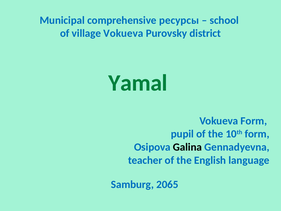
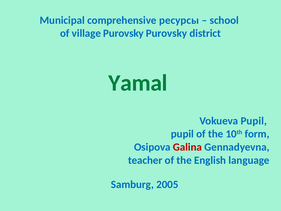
village Vokueva: Vokueva -> Purovsky (123, 33)
Vokueva Form: Form -> Pupil (254, 121)
Galina colour: black -> red (187, 147)
2065: 2065 -> 2005 (167, 184)
